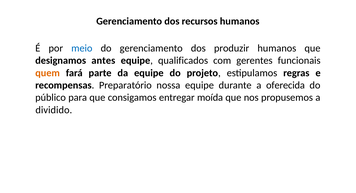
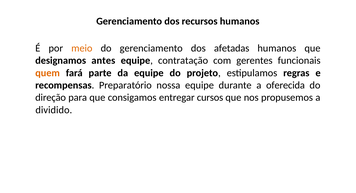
meio colour: blue -> orange (82, 48)
produzir: produzir -> afetadas (232, 48)
qualificados: qualificados -> contratação (183, 61)
público: público -> direção (51, 98)
moída: moída -> cursos (210, 98)
